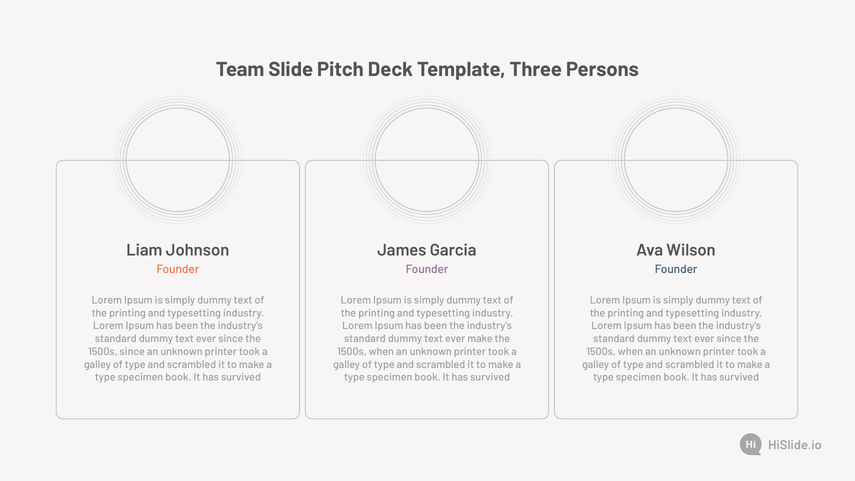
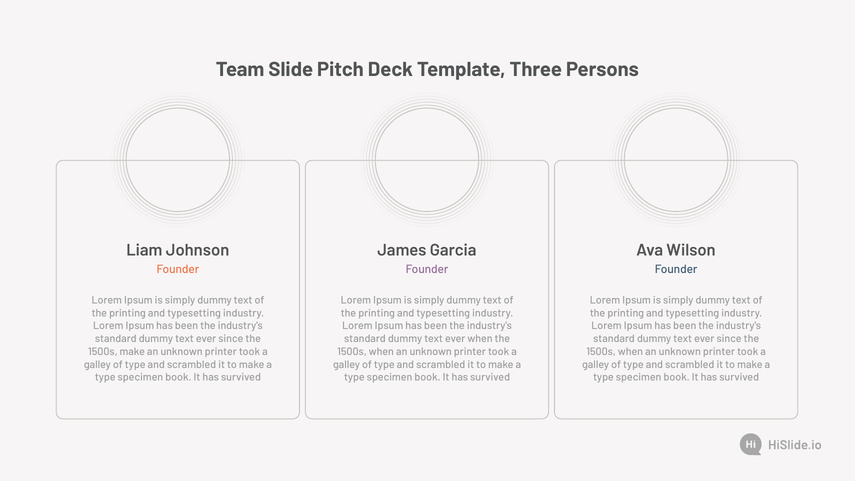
ever make: make -> when (480, 339)
1500s since: since -> make (132, 352)
